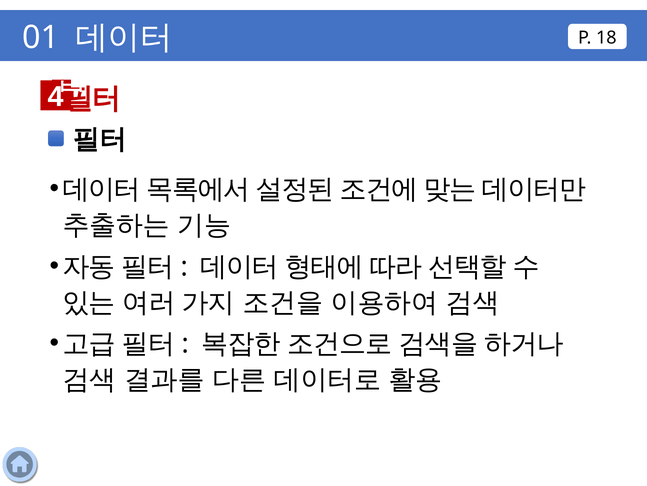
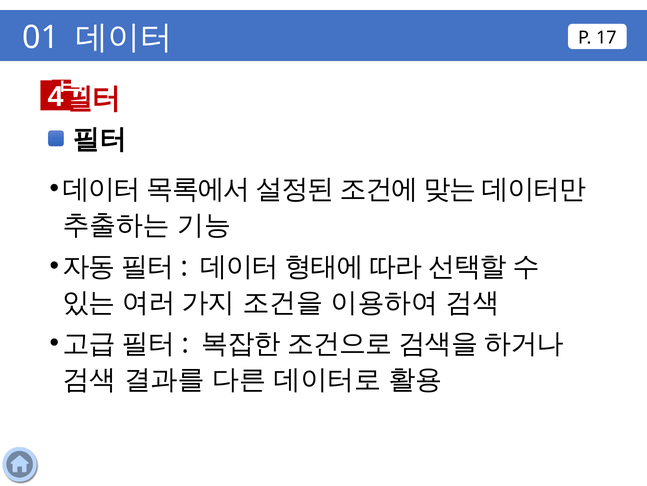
18: 18 -> 17 (606, 38)
